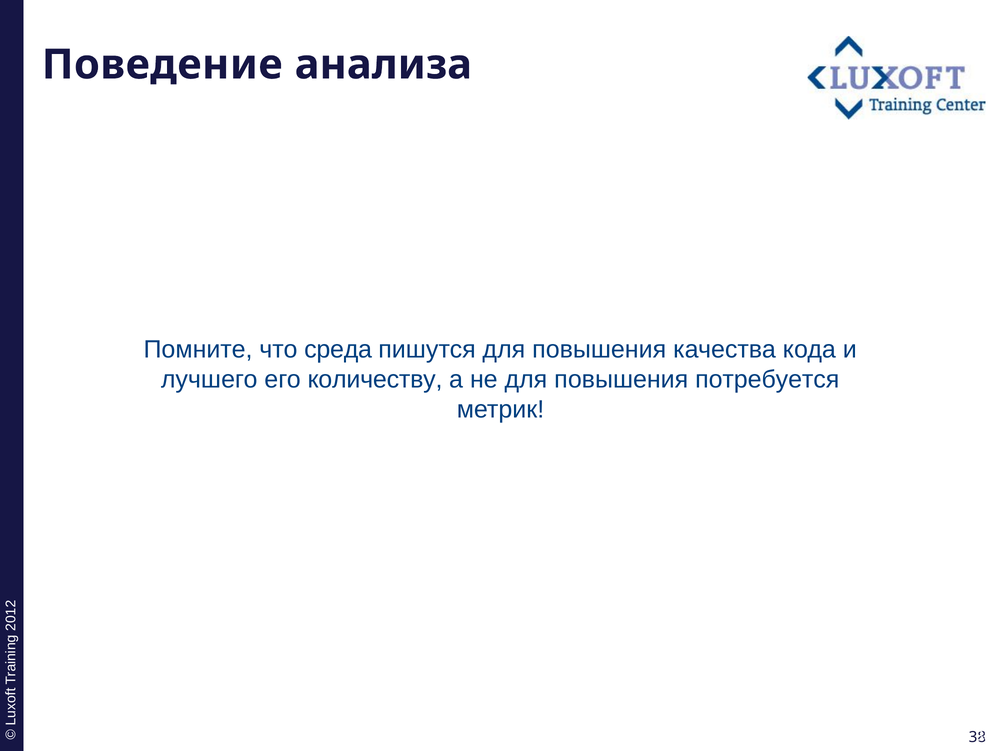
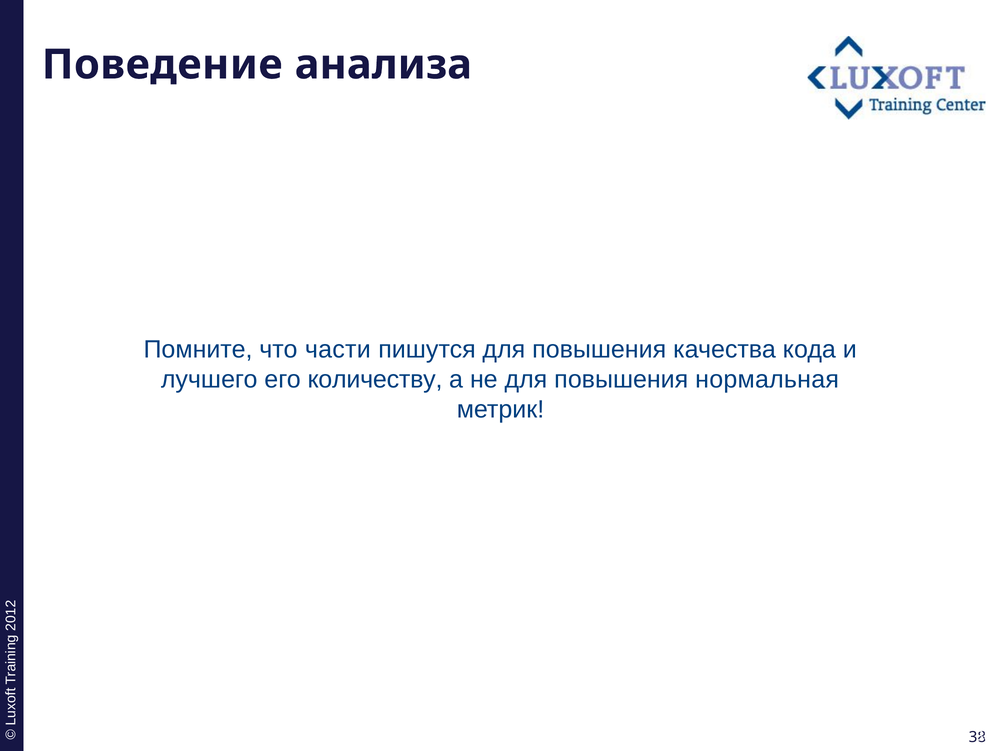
среда: среда -> части (338, 349)
потребуется: потребуется -> нормальная (767, 379)
